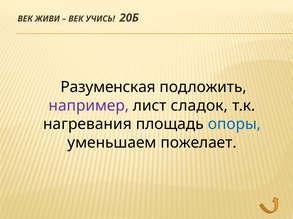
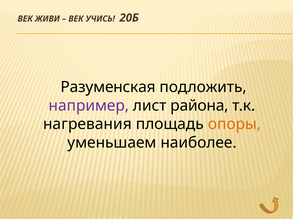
сладок: сладок -> района (199, 106)
опоры colour: blue -> orange (234, 124)
пожелает: пожелает -> наиболее (199, 143)
